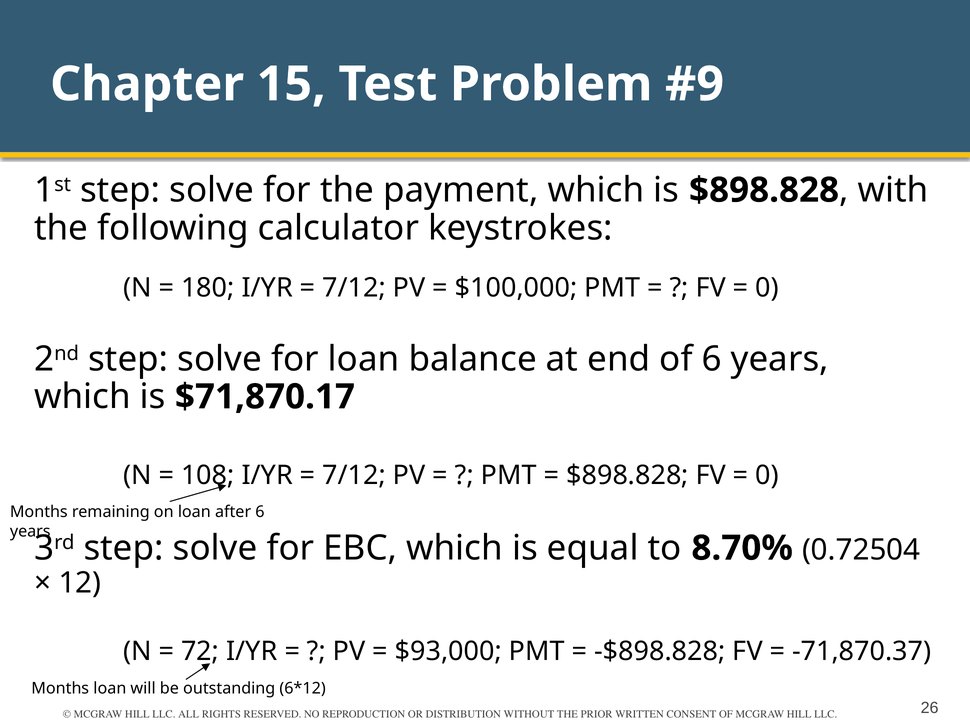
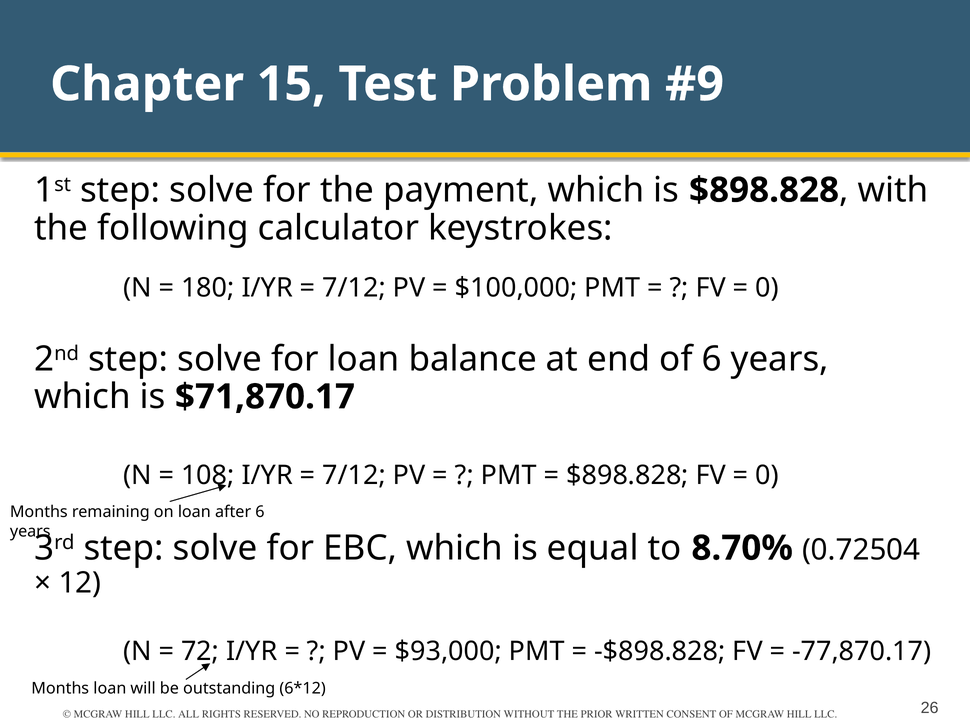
-71,870.37: -71,870.37 -> -77,870.17 (862, 651)
